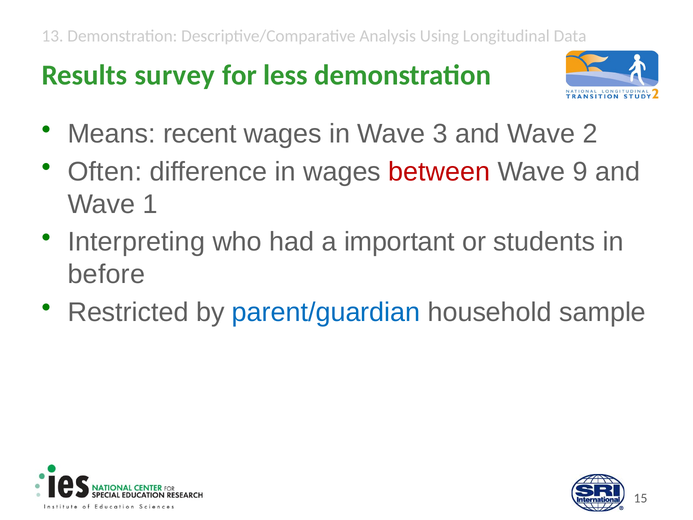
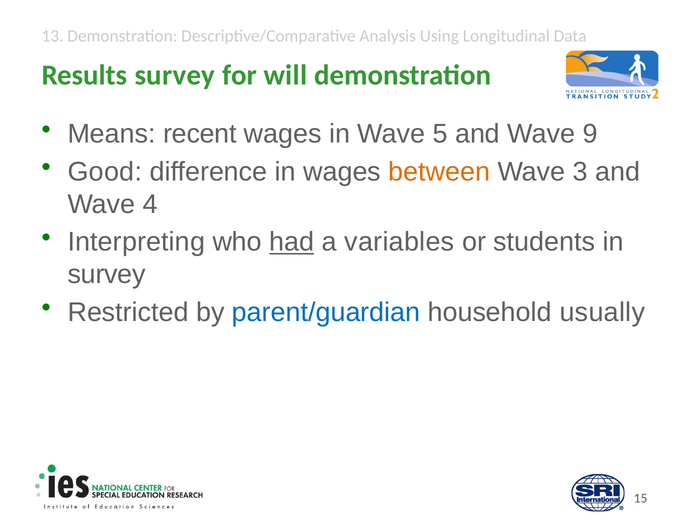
less: less -> will (285, 75)
3: 3 -> 5 (440, 134)
2: 2 -> 9 (590, 134)
Often: Often -> Good (105, 172)
between colour: red -> orange (439, 172)
9: 9 -> 3 (580, 172)
1: 1 -> 4 (150, 204)
had underline: none -> present (292, 242)
important: important -> variables (399, 242)
before: before -> survey (107, 274)
sample: sample -> usually (602, 312)
